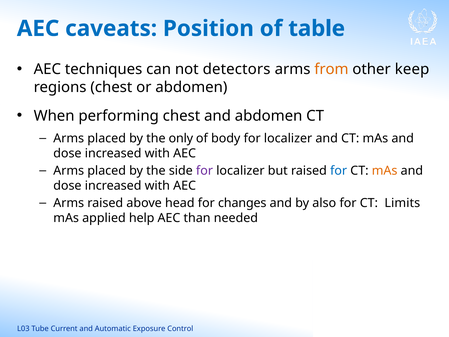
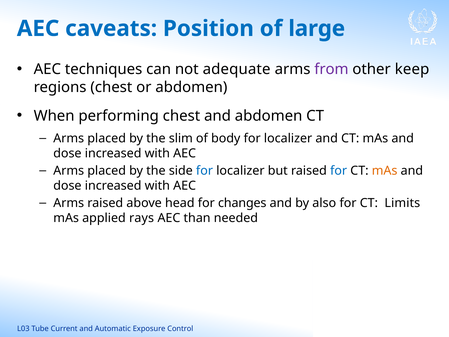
table: table -> large (317, 28)
detectors: detectors -> adequate (237, 69)
from colour: orange -> purple (331, 69)
only: only -> slim (181, 138)
for colour: purple -> blue (205, 171)
help: help -> rays (142, 218)
